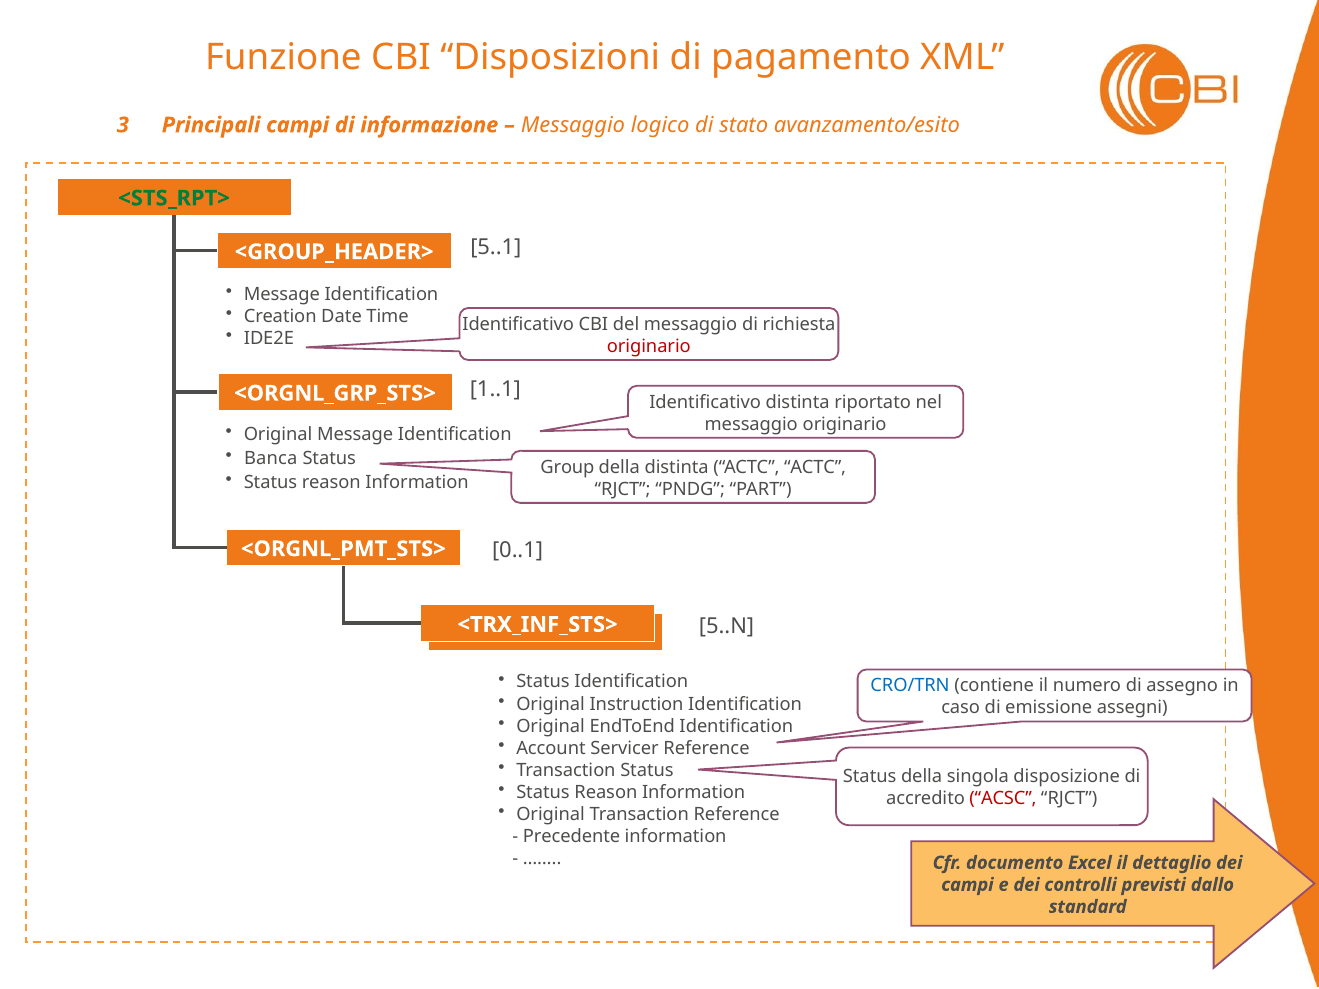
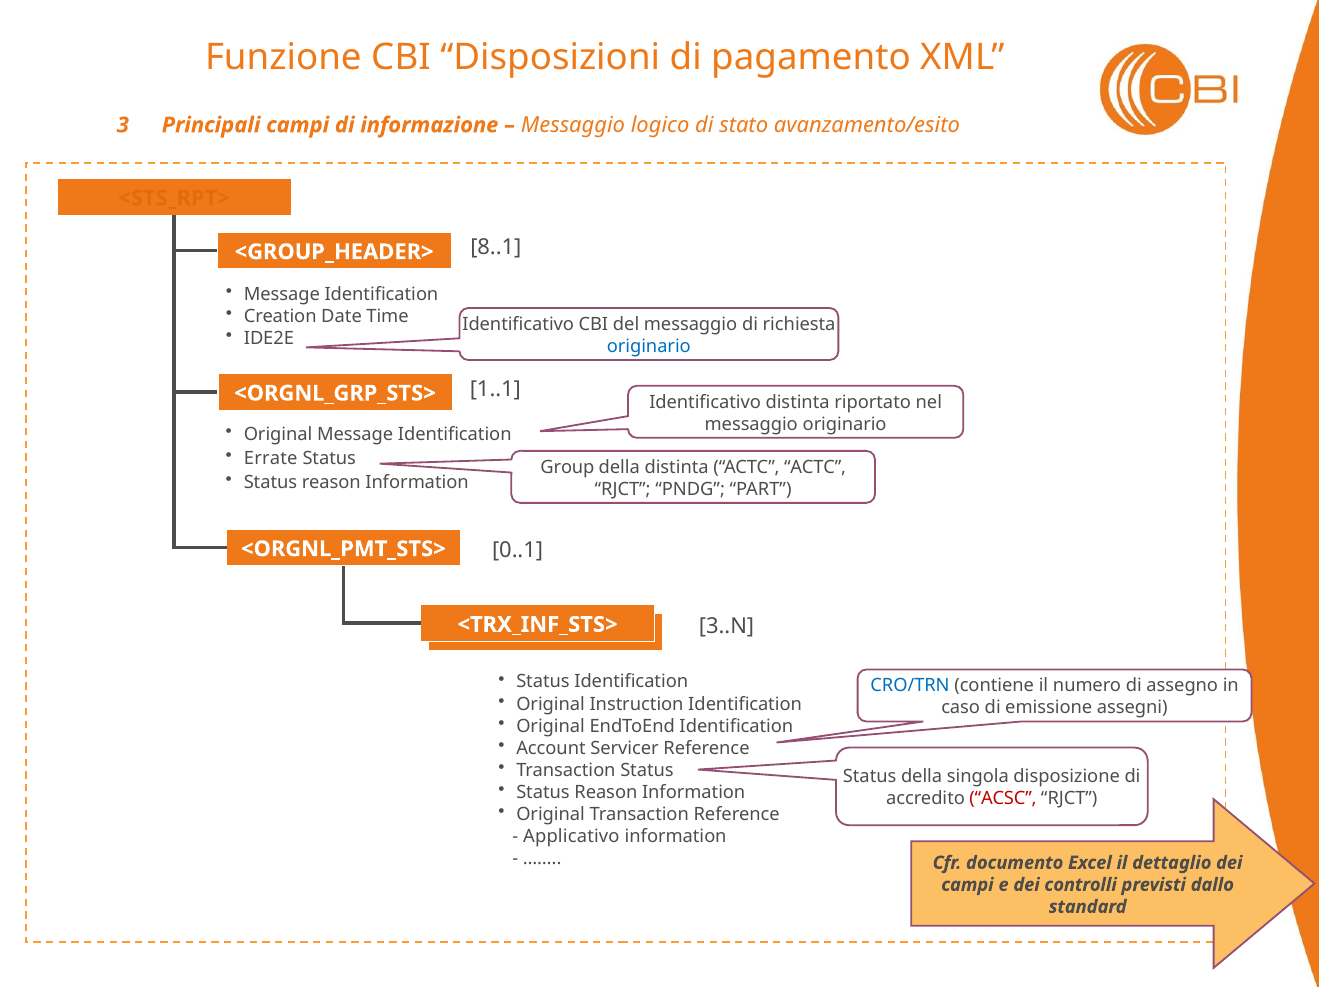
<STS_RPT> colour: green -> orange (174, 198)
5..1: 5..1 -> 8..1 (496, 248)
originario colour: red -> blue (649, 346)
Banca: Banca -> Errate (271, 458)
5..N: 5..N -> 3..N (727, 626)
Precedente: Precedente -> Applicativo (571, 836)
